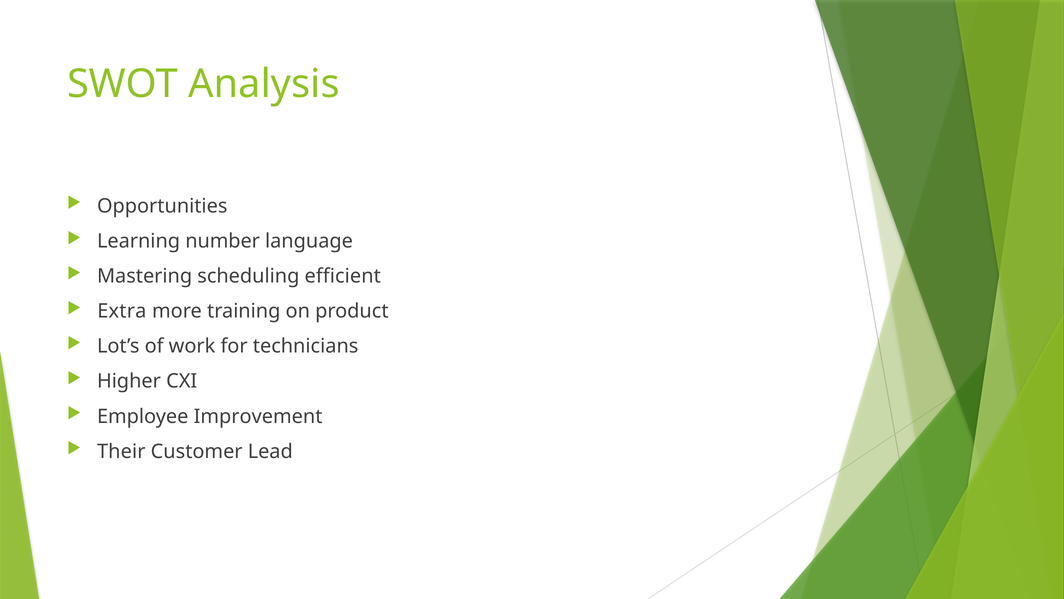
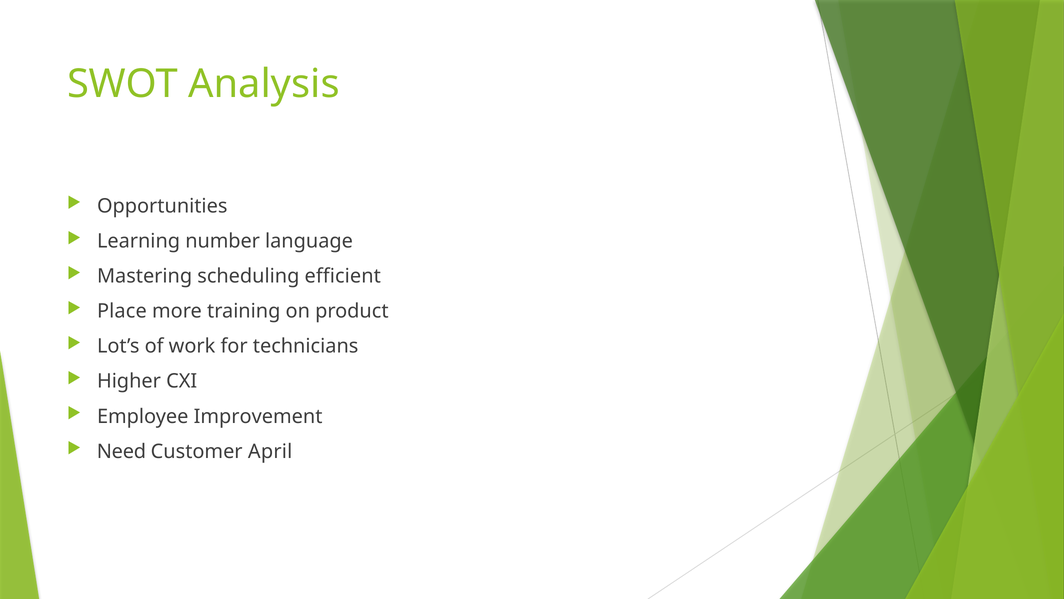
Extra: Extra -> Place (122, 311)
Their: Their -> Need (121, 451)
Lead: Lead -> April (270, 451)
